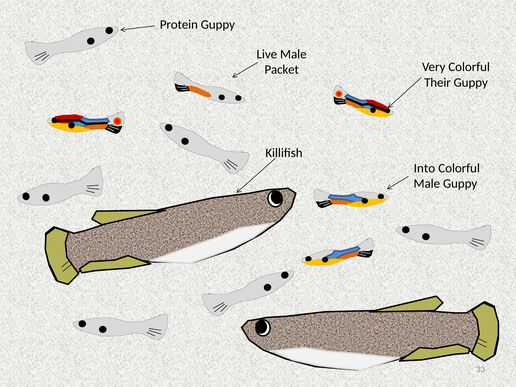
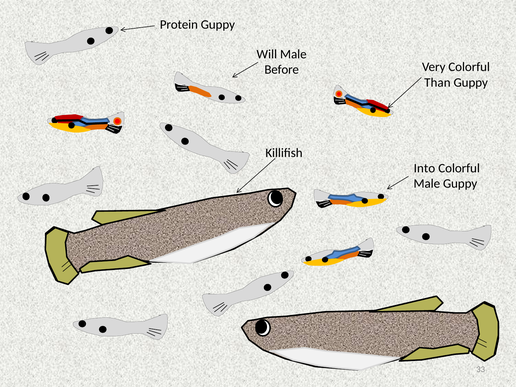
Live: Live -> Will (267, 54)
Packet: Packet -> Before (282, 70)
Their: Their -> Than (437, 83)
